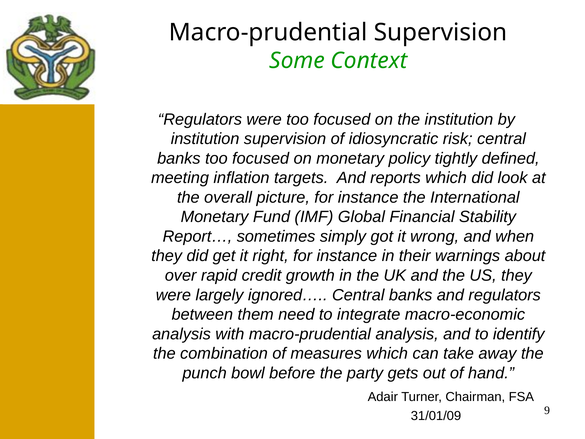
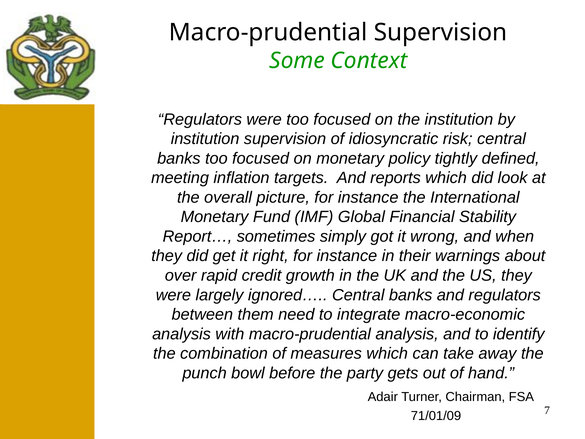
9: 9 -> 7 (547, 410)
31/01/09: 31/01/09 -> 71/01/09 (436, 416)
